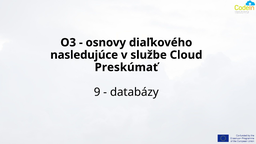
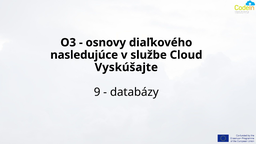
Preskúmať: Preskúmať -> Vyskúšajte (126, 67)
